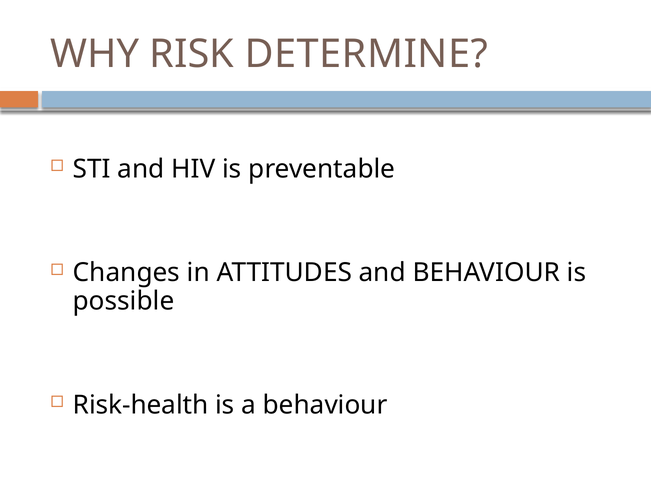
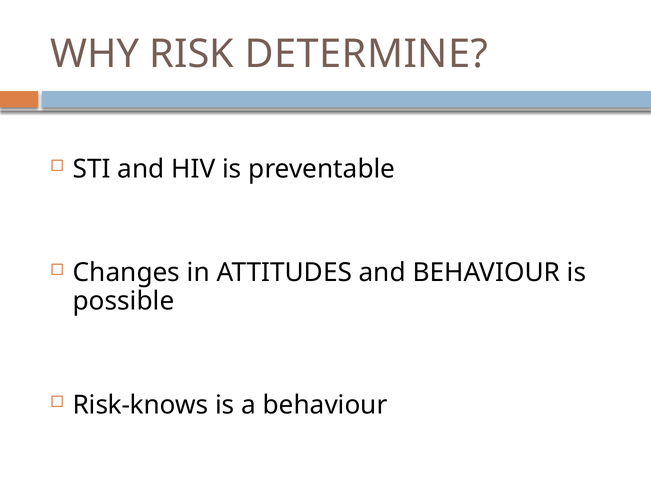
Risk-health: Risk-health -> Risk-knows (141, 405)
